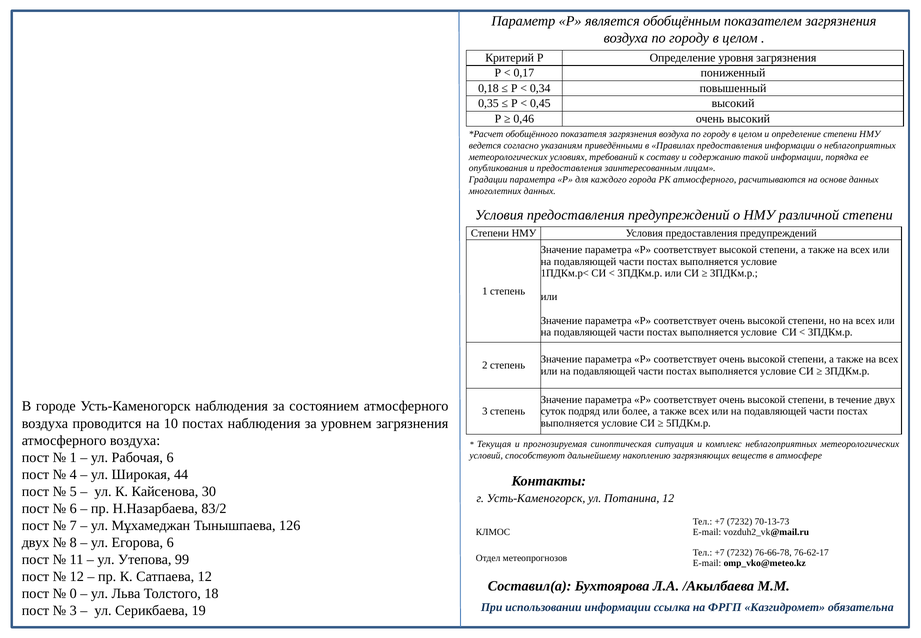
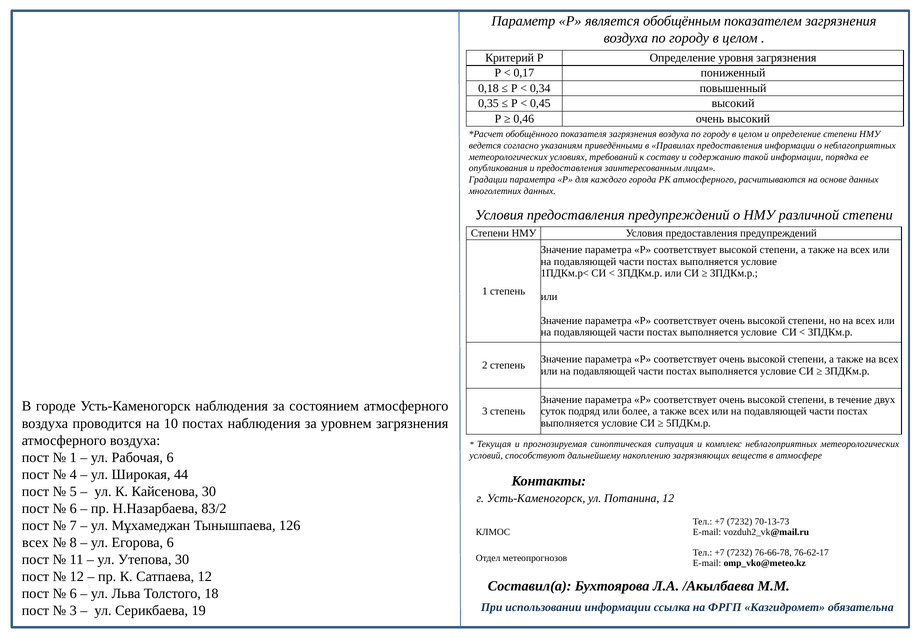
двух: двух -> всех (35, 542)
Утепова 99: 99 -> 30 (182, 559)
0: 0 -> 6 (73, 593)
